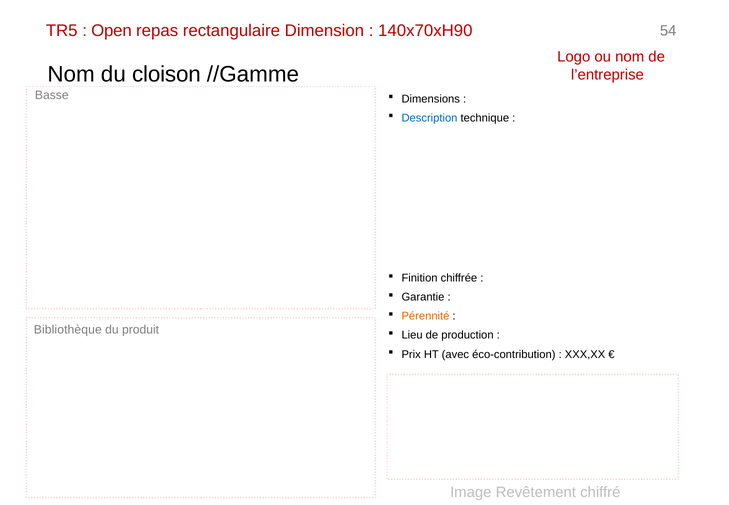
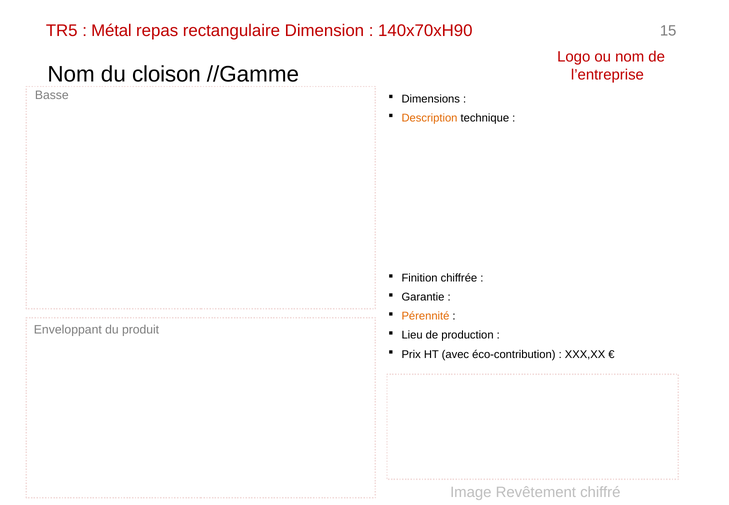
Open: Open -> Métal (111, 31)
54: 54 -> 15 (668, 31)
Description colour: blue -> orange (430, 118)
Bibliothèque: Bibliothèque -> Enveloppant (68, 330)
